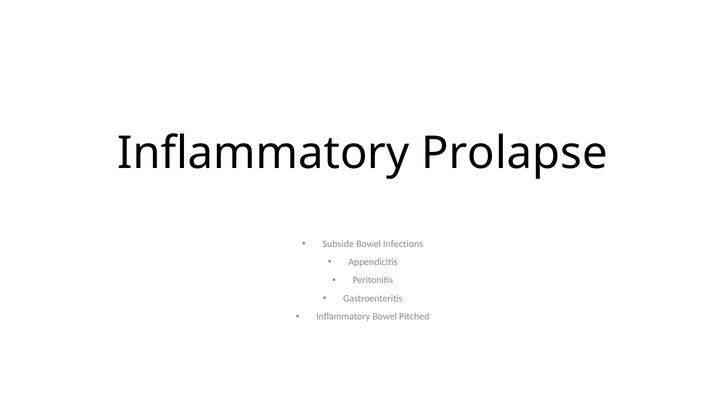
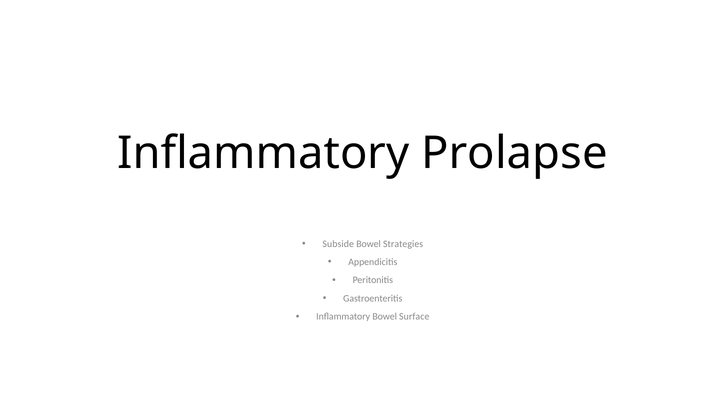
Infections: Infections -> Strategies (403, 244)
Pitched: Pitched -> Surface (414, 317)
